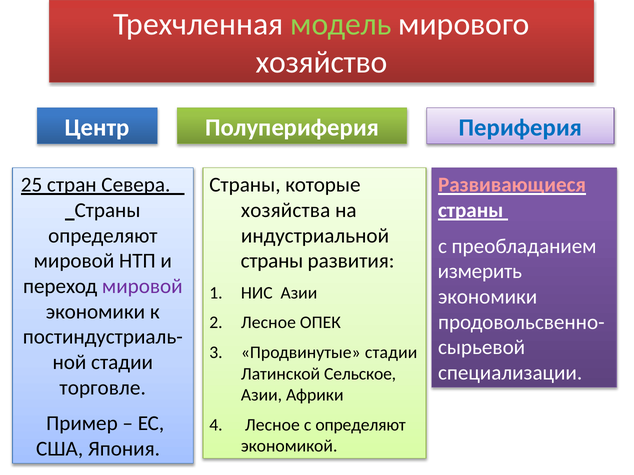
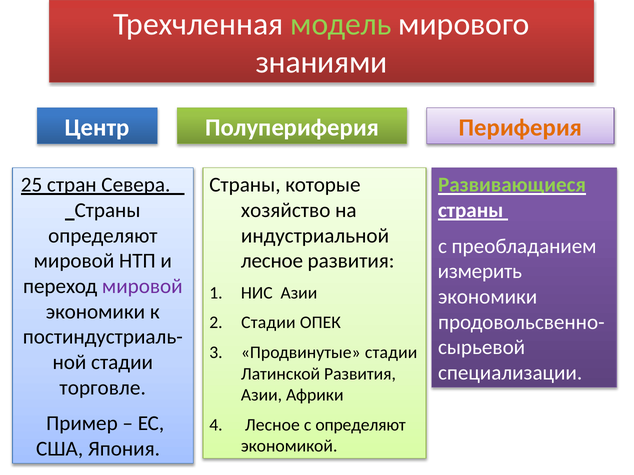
хозяйство: хозяйство -> знаниями (322, 62)
Периферия colour: blue -> orange (520, 128)
Развивающиеся colour: pink -> light green (512, 185)
хозяйства: хозяйства -> хозяйство (286, 211)
страны: страны -> лесное (272, 261)
Лесное: Лесное -> Стадии (268, 323)
Латинской Сельское: Сельское -> Развития (360, 374)
